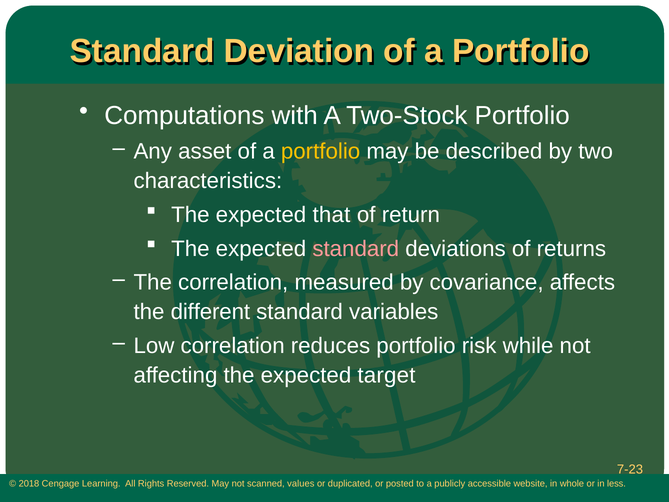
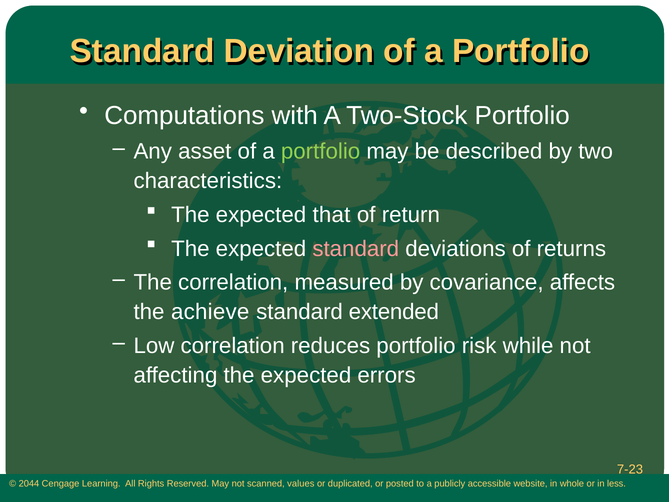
portfolio colour: yellow -> light green (321, 151)
different: different -> achieve (210, 312)
variables: variables -> extended (394, 312)
target: target -> errors (387, 375)
2018: 2018 -> 2044 (29, 483)
